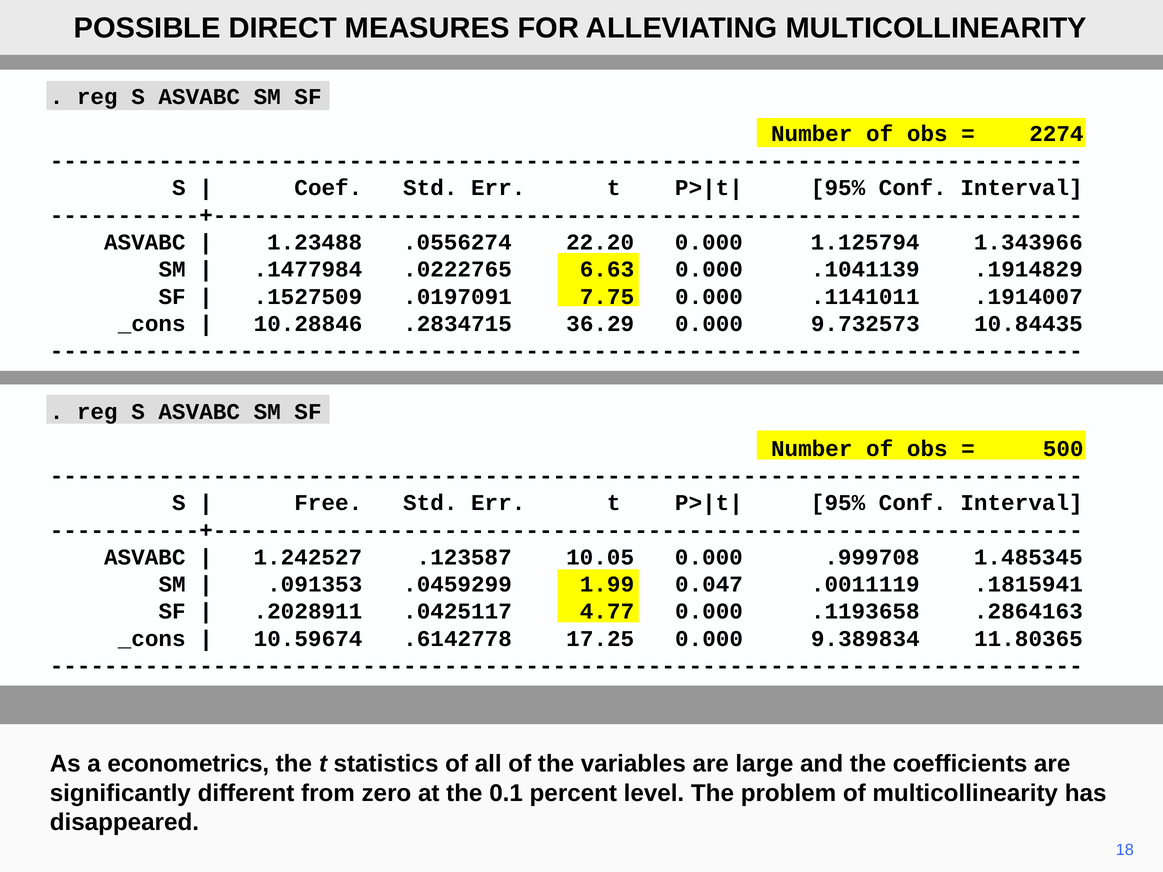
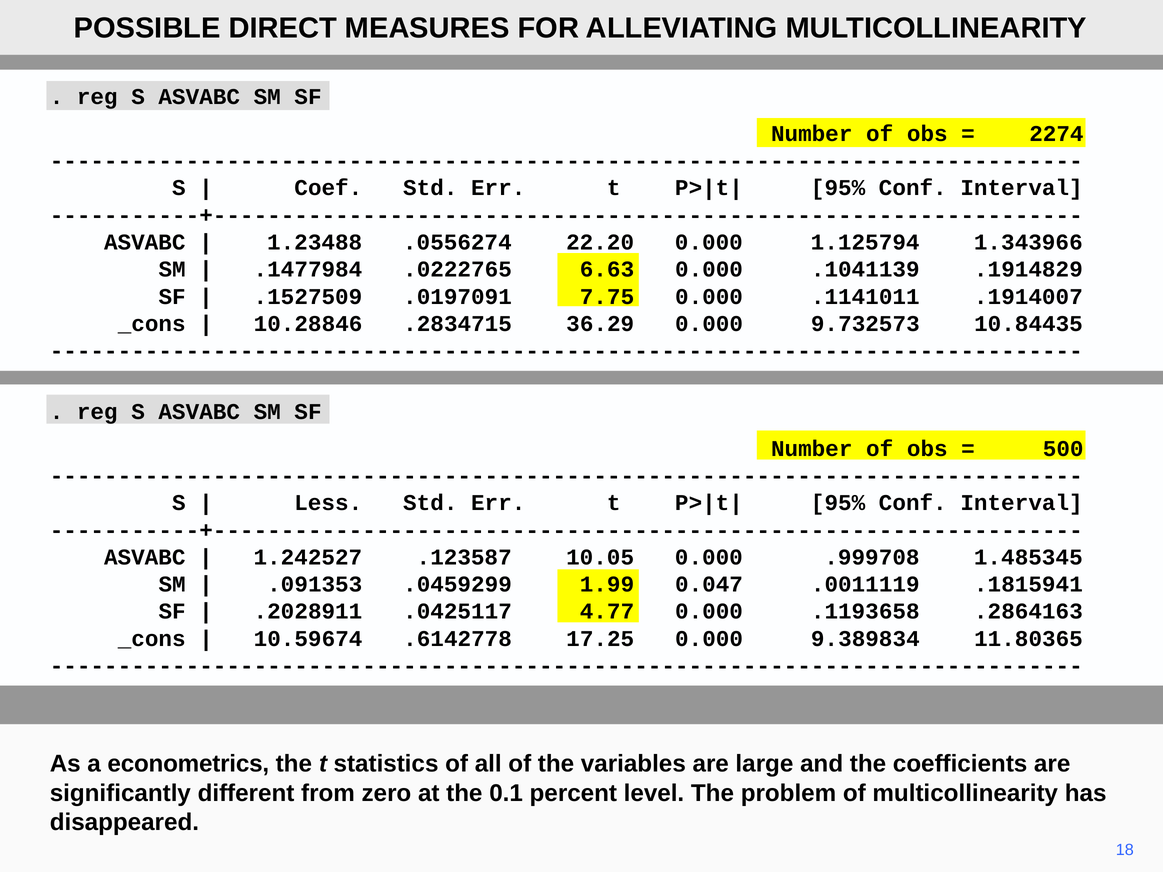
Free: Free -> Less (328, 503)
